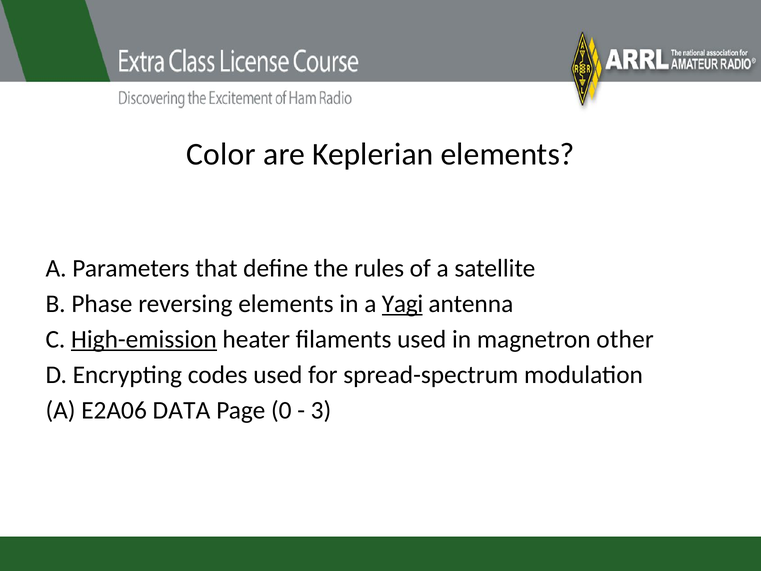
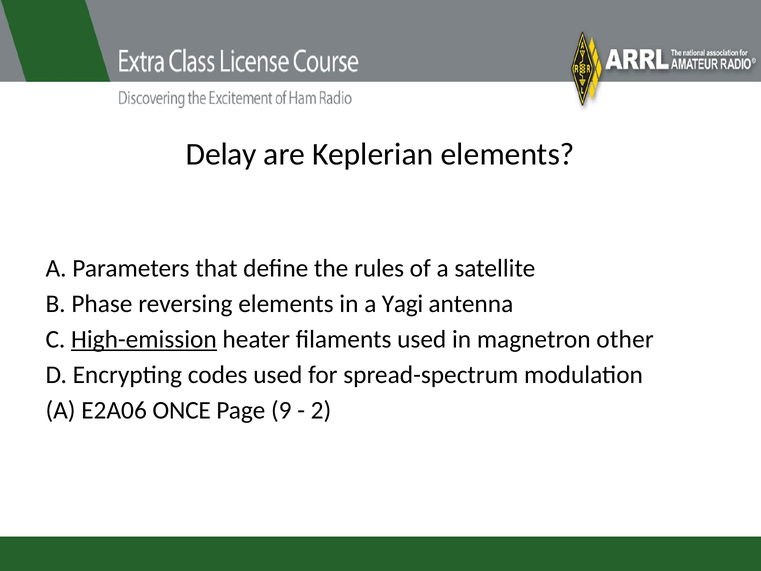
Color: Color -> Delay (221, 154)
Yagi underline: present -> none (403, 304)
DATA: DATA -> ONCE (182, 410)
0: 0 -> 9 (281, 410)
3: 3 -> 2 (321, 410)
